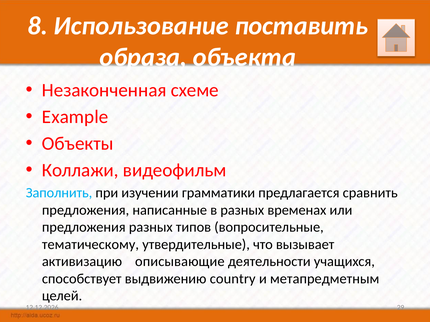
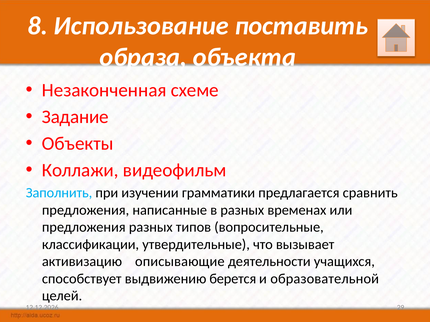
Example: Example -> Задание (75, 117)
тематическому: тематическому -> классификации (90, 245)
country: country -> берется (233, 279)
метапредметным: метапредметным -> образовательной (325, 279)
